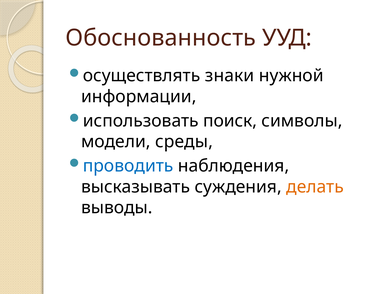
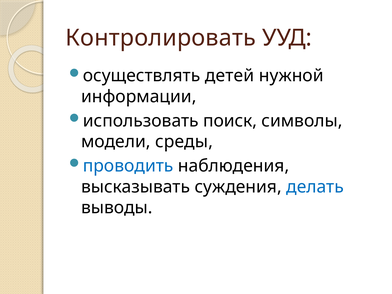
Обоснованность: Обоснованность -> Контролировать (161, 38)
знаки: знаки -> детей (230, 76)
делать colour: orange -> blue (315, 187)
